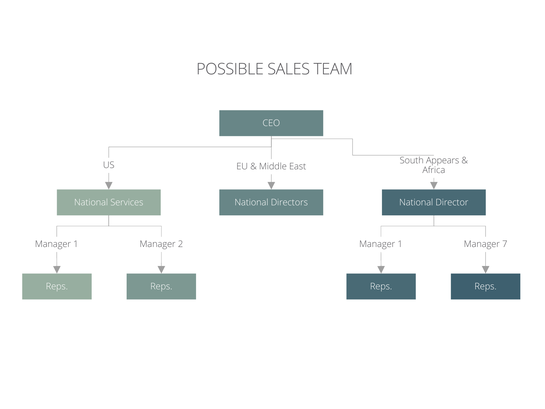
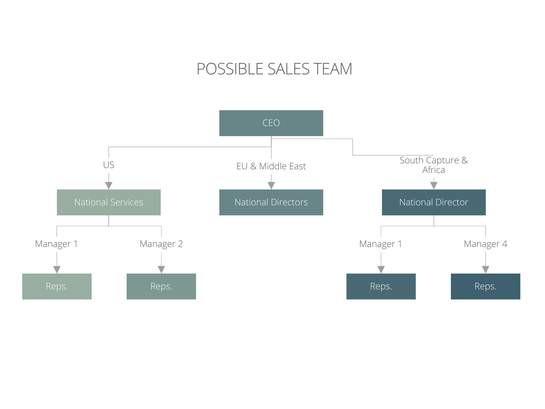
Appears: Appears -> Capture (443, 160)
7: 7 -> 4 (505, 244)
